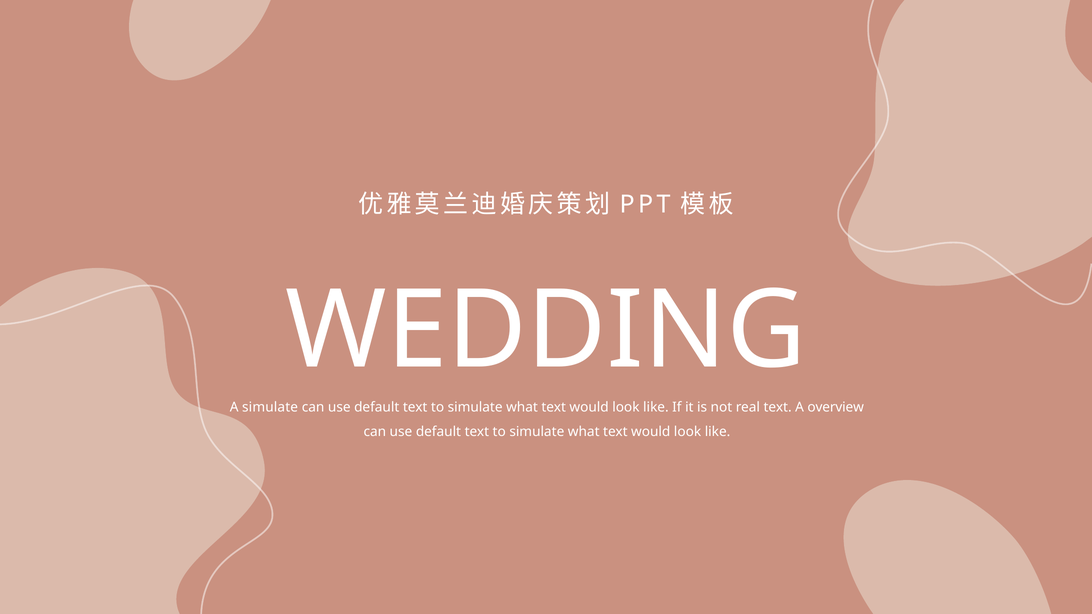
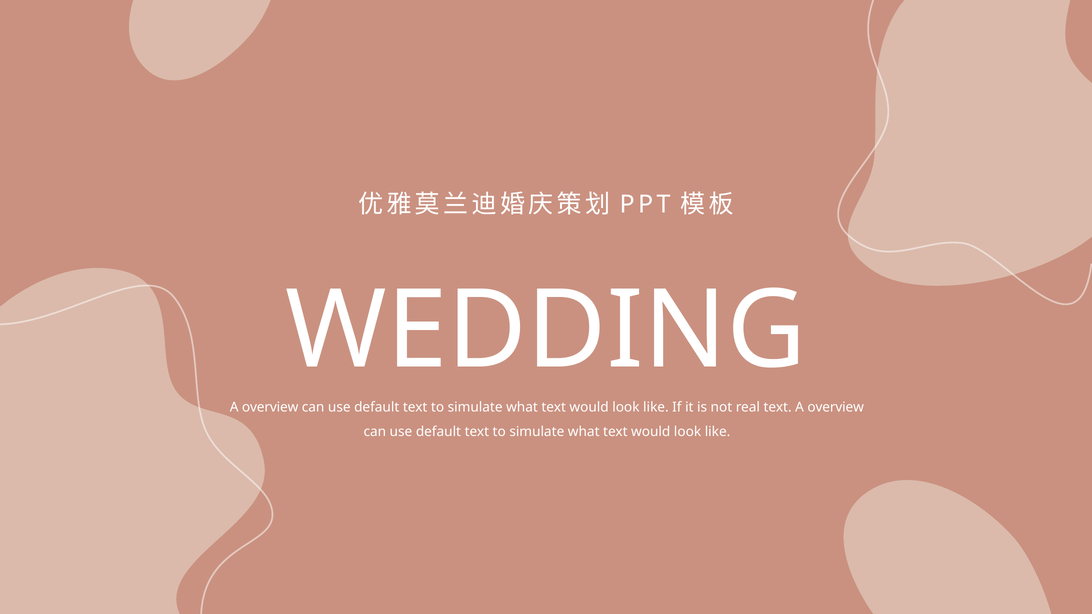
simulate: simulate -> overview (270, 407)
